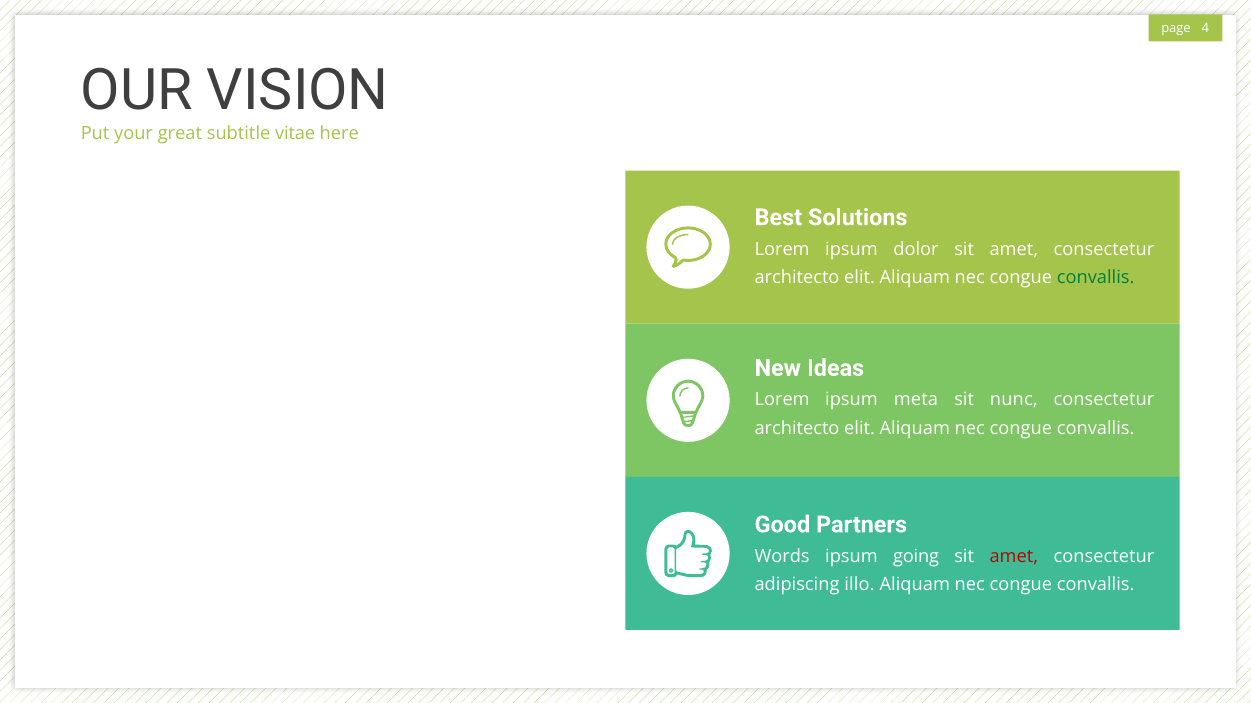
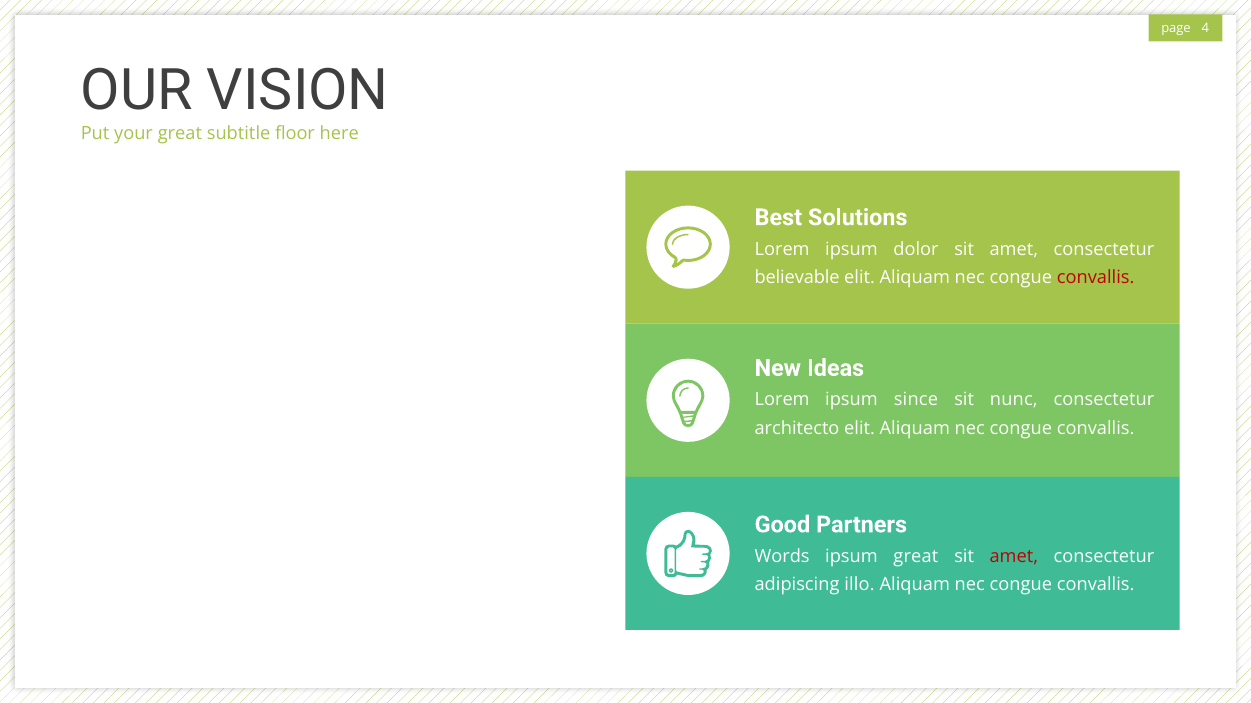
vitae: vitae -> floor (295, 133)
architecto: architecto -> believable (797, 278)
convallis colour: green -> red (1096, 278)
meta: meta -> since (916, 400)
ipsum going: going -> great (916, 557)
